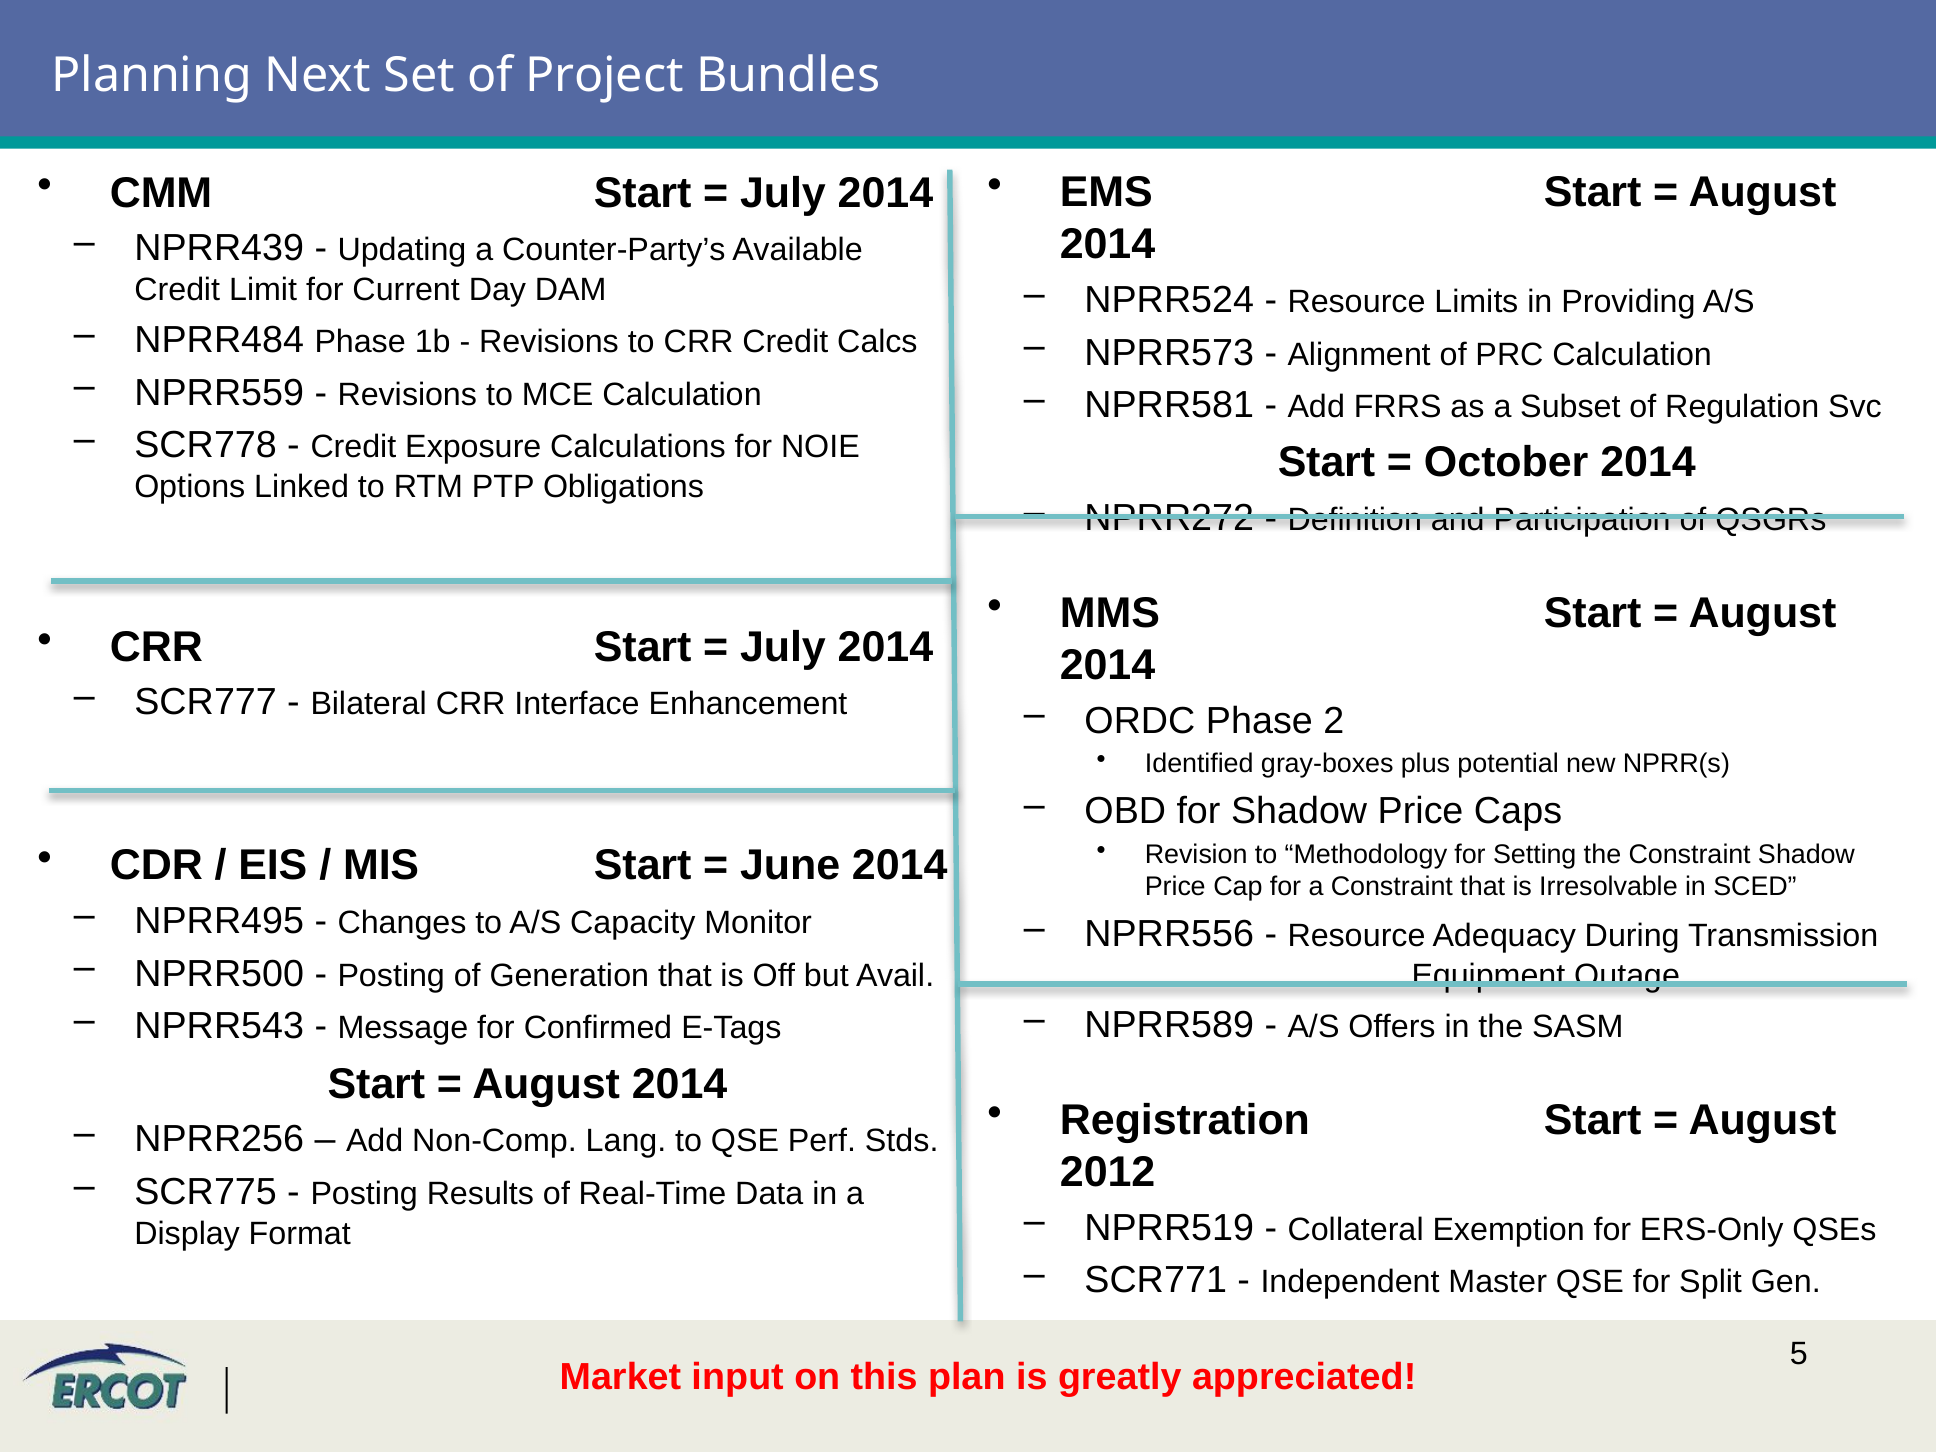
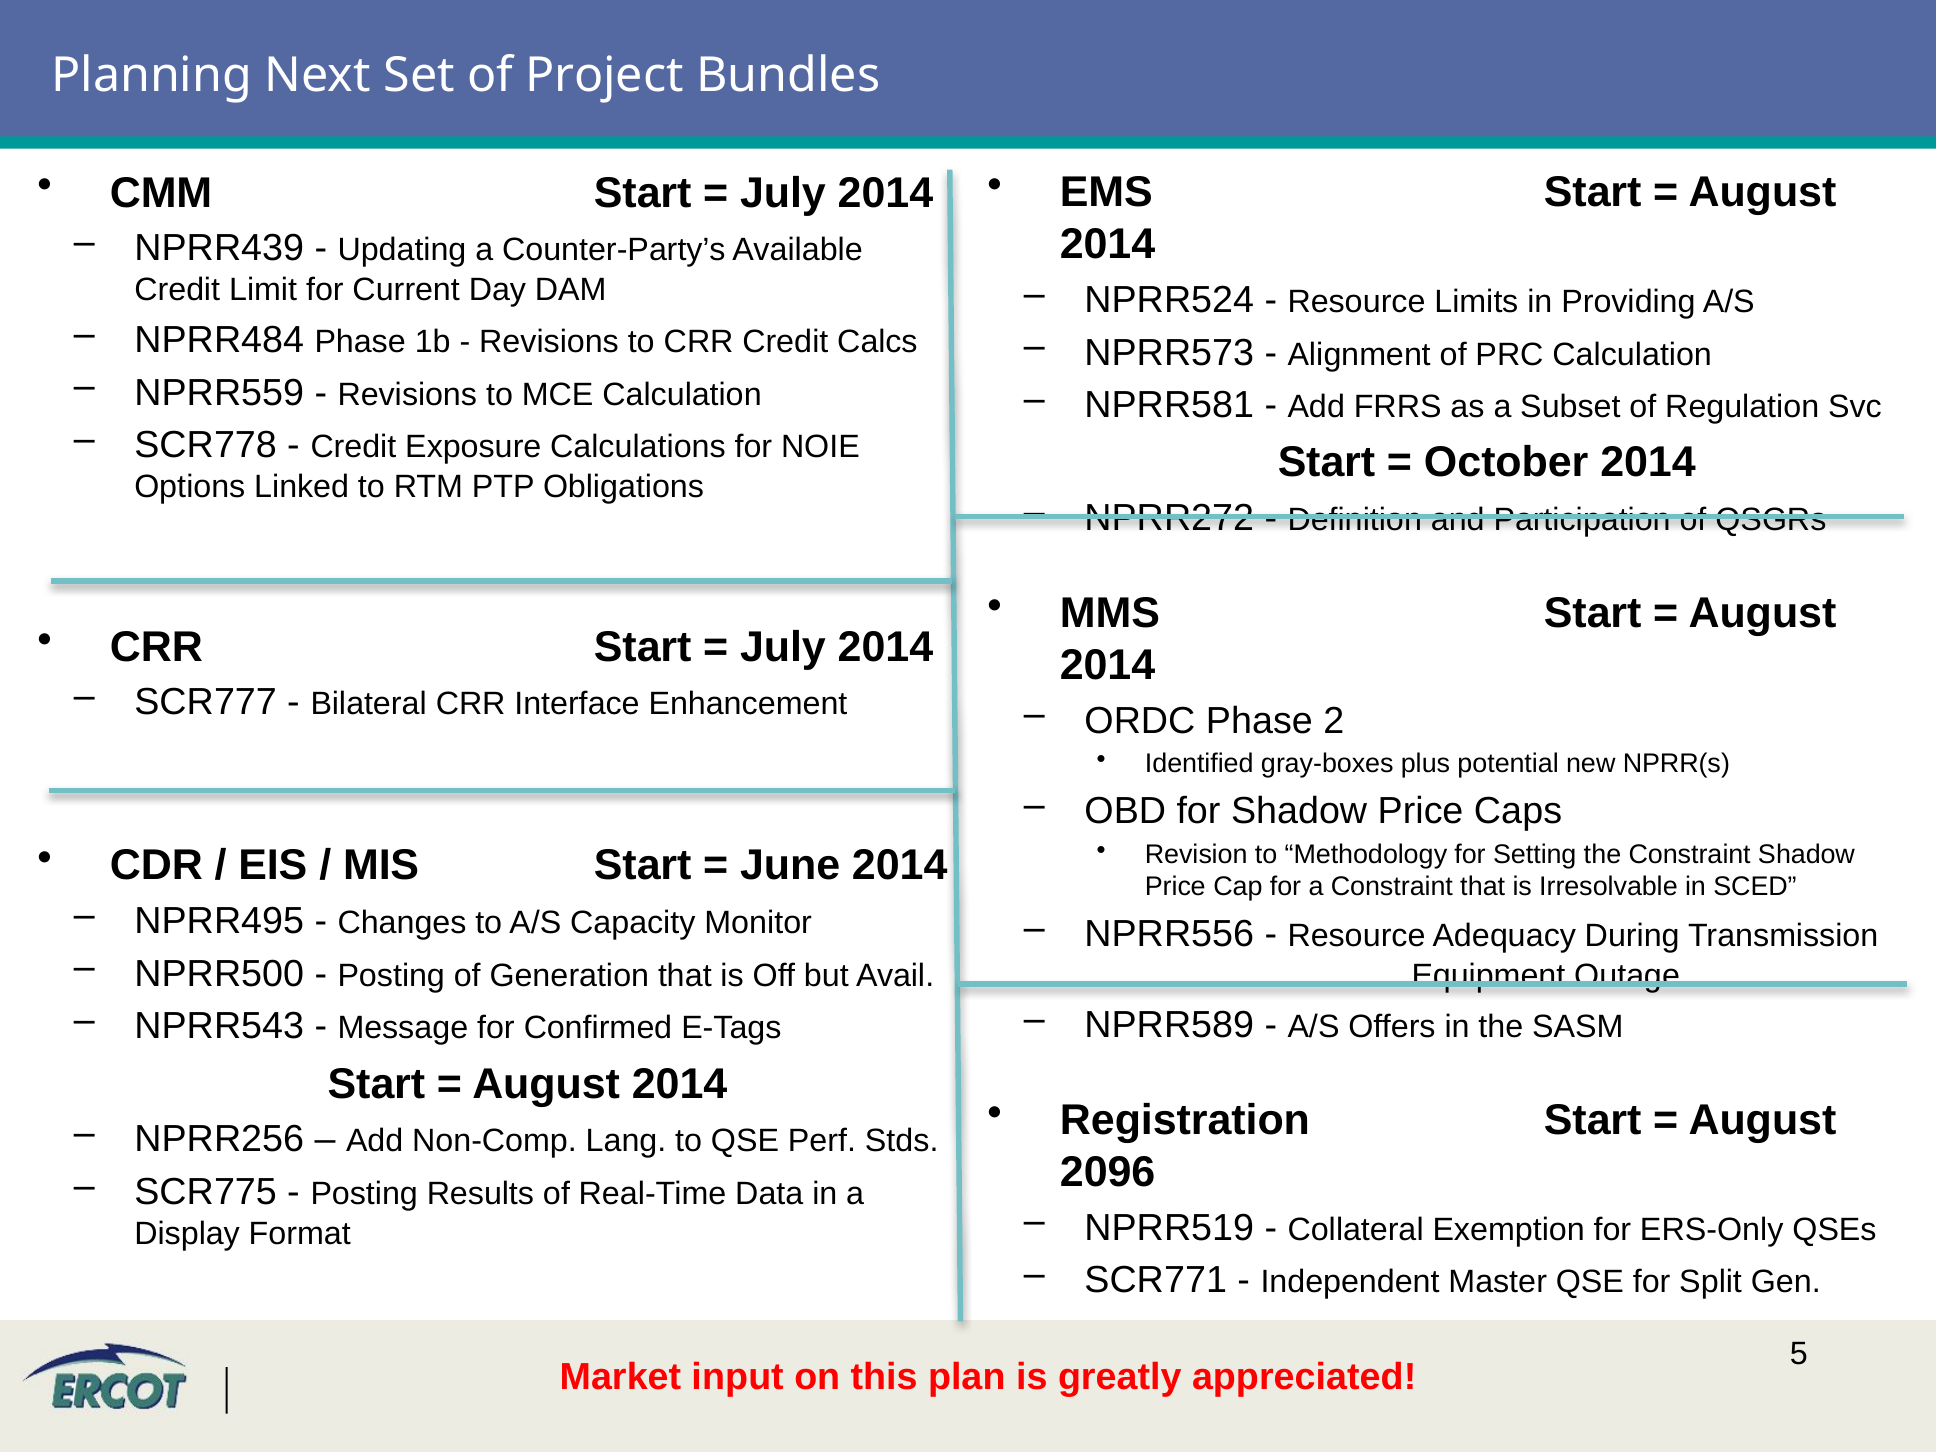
2012: 2012 -> 2096 (1108, 1172)
